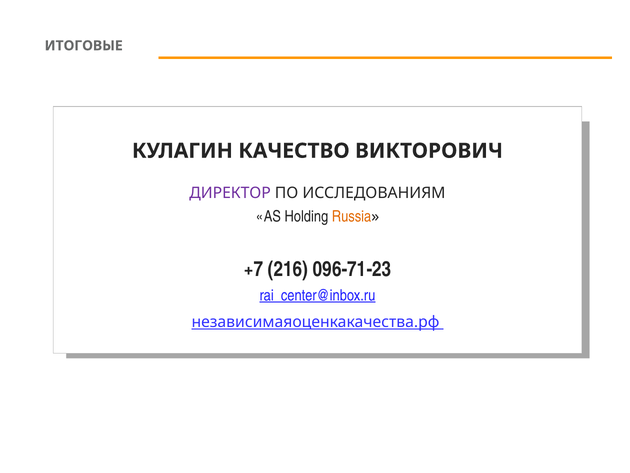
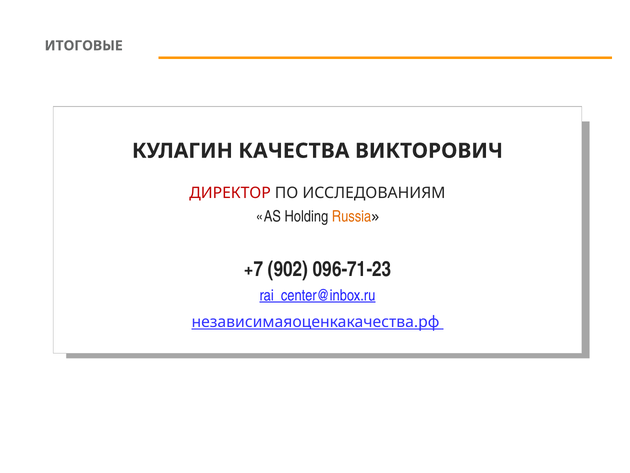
КАЧЕСТВО: КАЧЕСТВО -> КАЧЕСТВА (294, 151)
ДИРЕКТОР colour: purple -> red (230, 193)
216: 216 -> 902 (288, 269)
